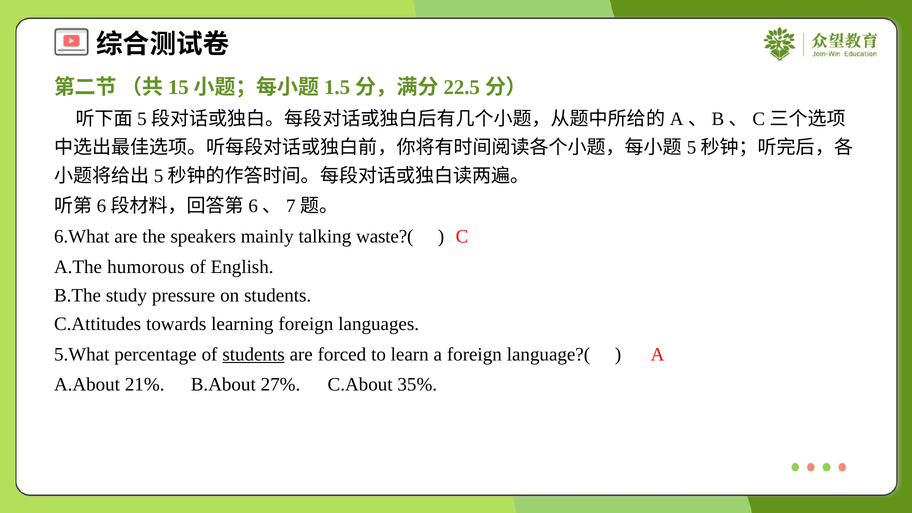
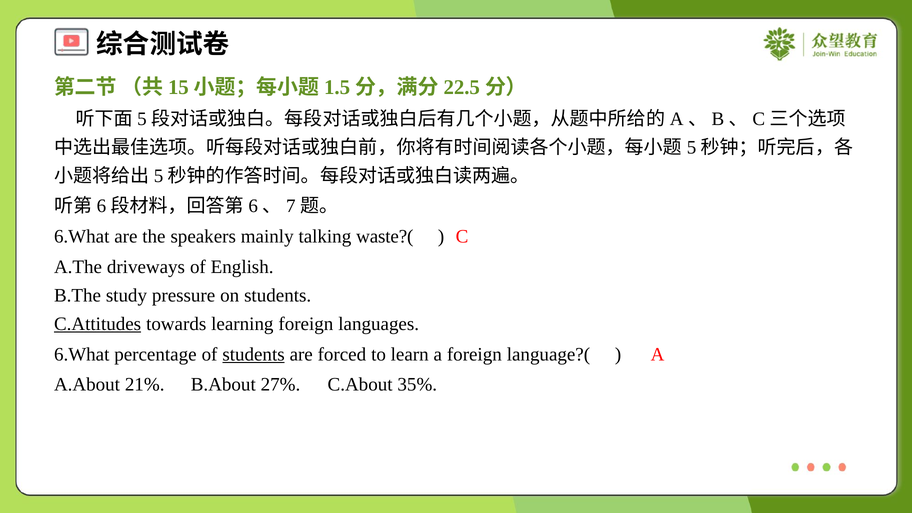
humorous: humorous -> driveways (146, 267)
C.Attitudes underline: none -> present (98, 324)
5.What: 5.What -> 6.What (82, 354)
